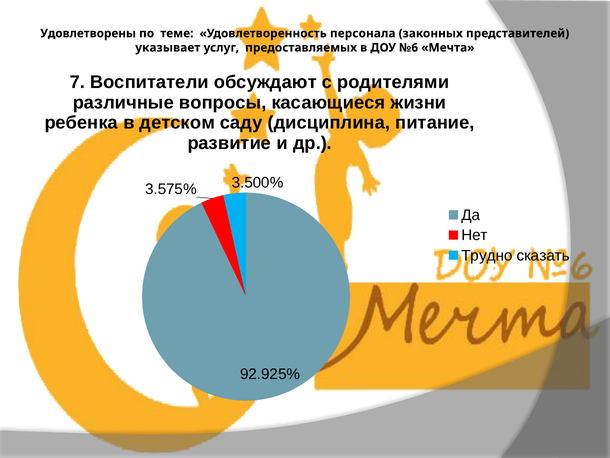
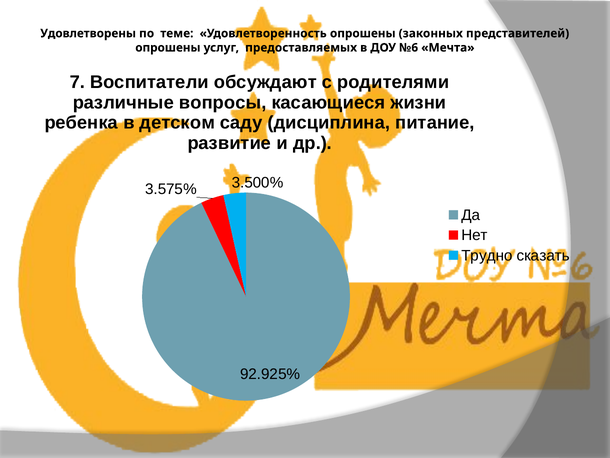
Удовлетворенность персонала: персонала -> опрошены (363, 33)
указывает: указывает -> опрошены (168, 48)
